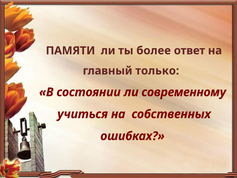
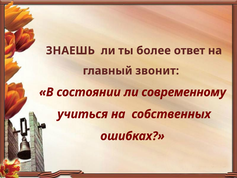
ПАМЯТИ: ПАМЯТИ -> ЗНАЕШЬ (70, 51)
только: только -> звонит (157, 71)
